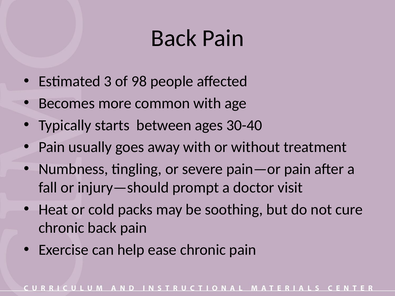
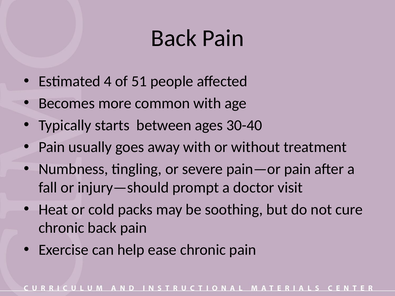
3: 3 -> 4 (108, 81)
98: 98 -> 51 (139, 81)
